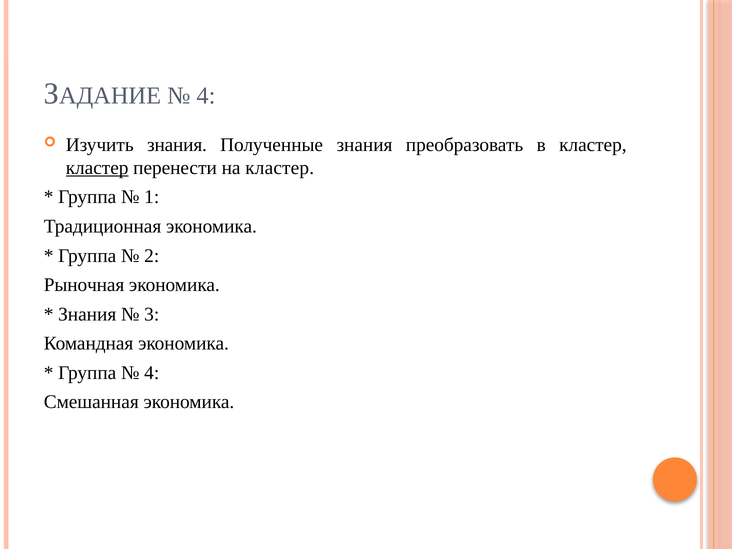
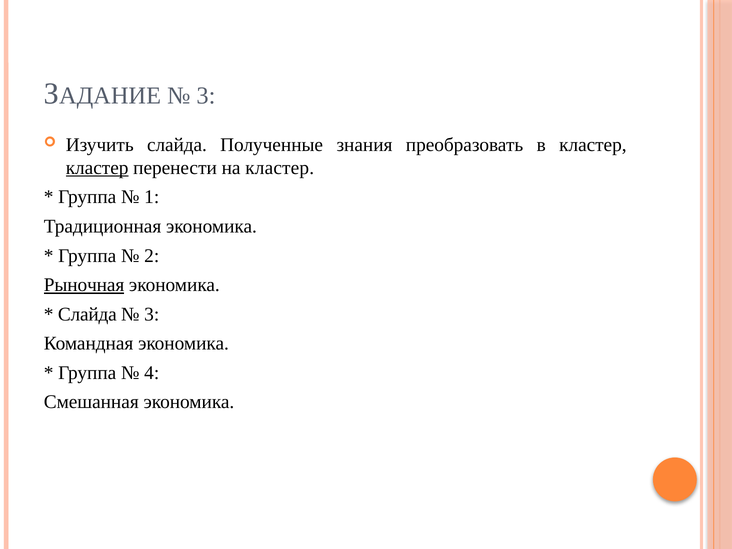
4: 4 -> 3 (206, 96)
Изучить знания: знания -> слайда (177, 145)
Рыночная underline: none -> present (84, 285)
Знания: Знания -> Слайда (87, 314)
